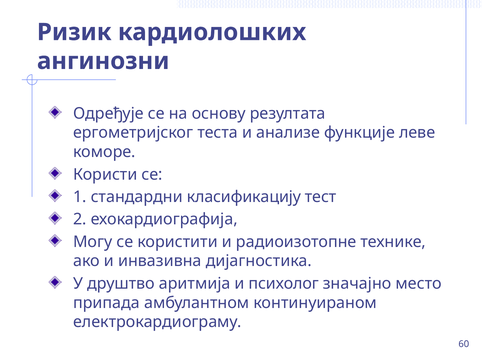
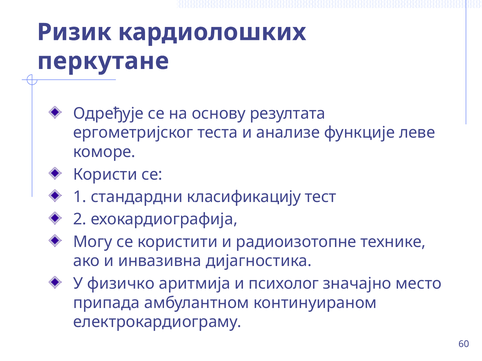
ангинозни: ангинозни -> перкутане (103, 61)
друштво: друштво -> физичко (121, 284)
